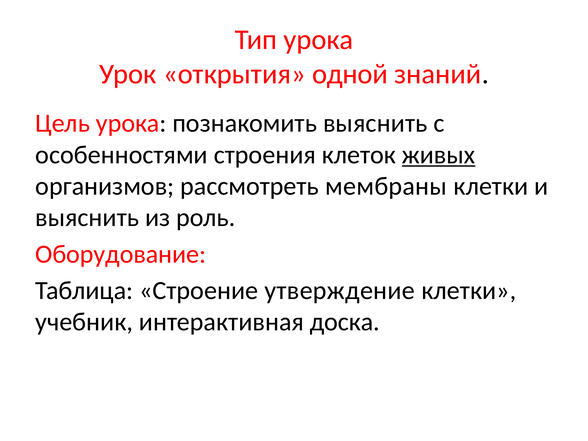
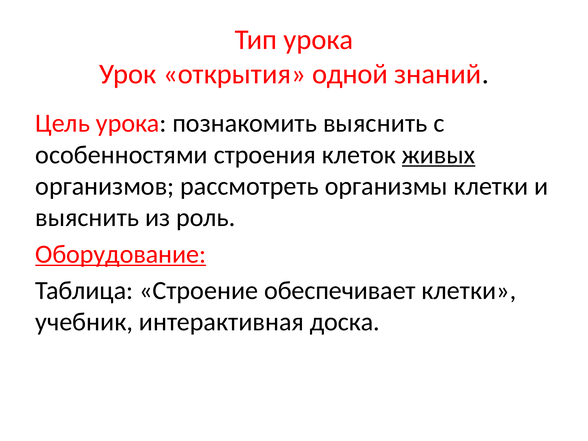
мембраны: мембраны -> организмы (386, 186)
Оборудование underline: none -> present (121, 254)
утверждение: утверждение -> обеспечивает (340, 291)
